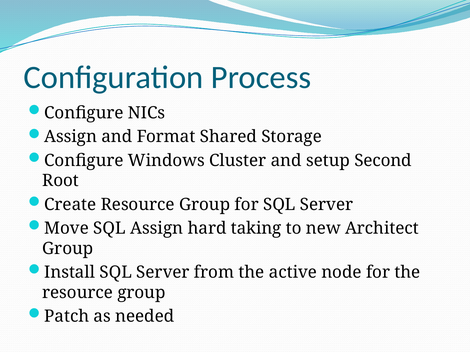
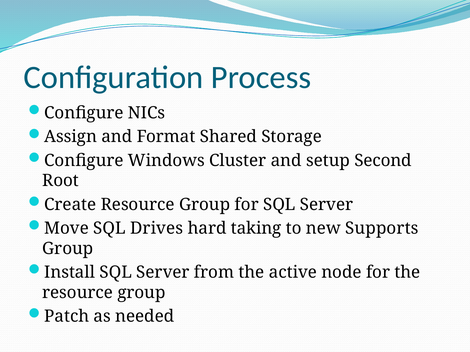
SQL Assign: Assign -> Drives (157, 228)
Architect: Architect -> Supports (382, 228)
